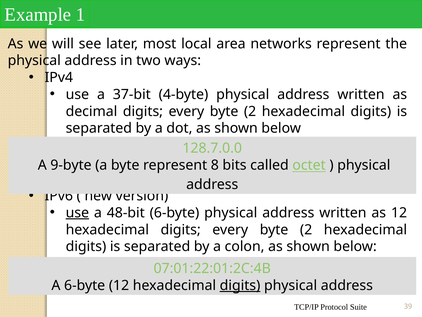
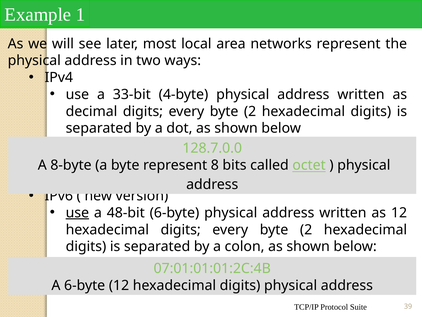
37-bit: 37-bit -> 33-bit (132, 94)
9-byte: 9-byte -> 8-byte (71, 165)
07:01:22:01:2C:4B: 07:01:22:01:2C:4B -> 07:01:01:01:2C:4B (212, 268)
digits underline: present -> none (240, 285)
